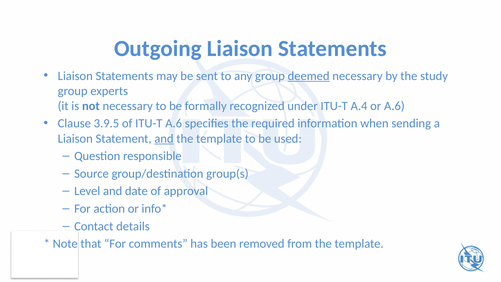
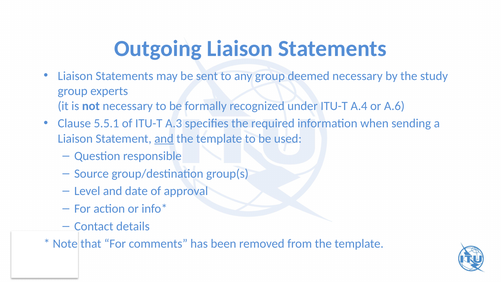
deemed underline: present -> none (309, 76)
3.9.5: 3.9.5 -> 5.5.1 (106, 123)
ITU-T A.6: A.6 -> A.3 (174, 123)
